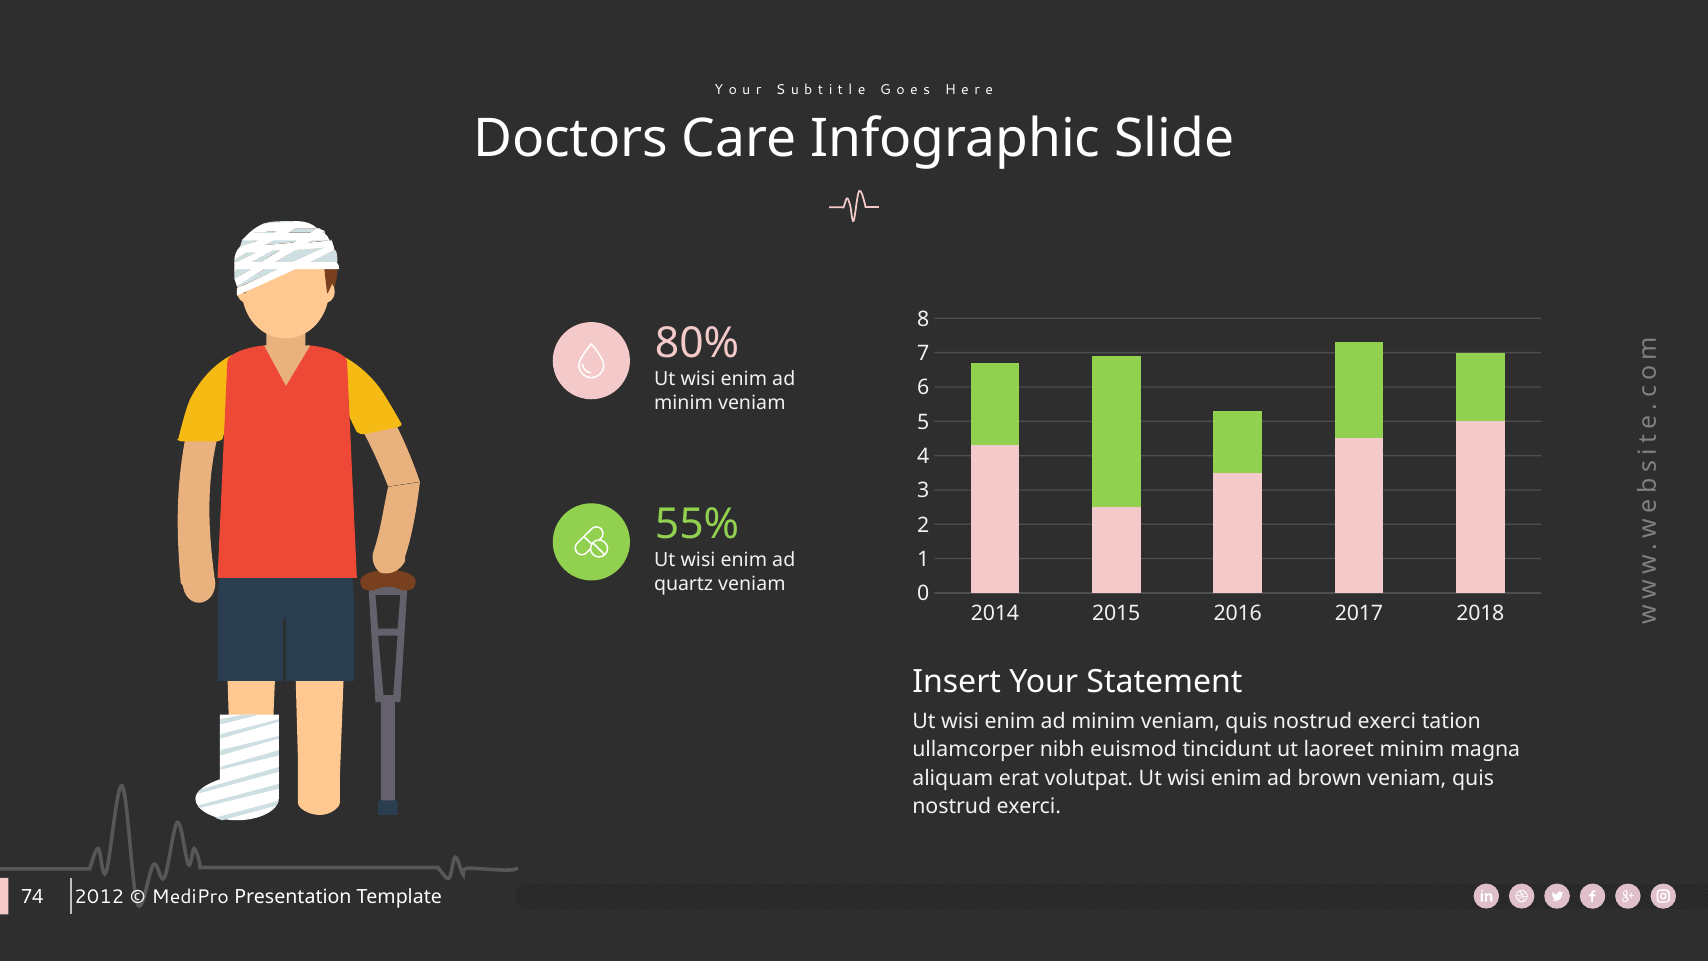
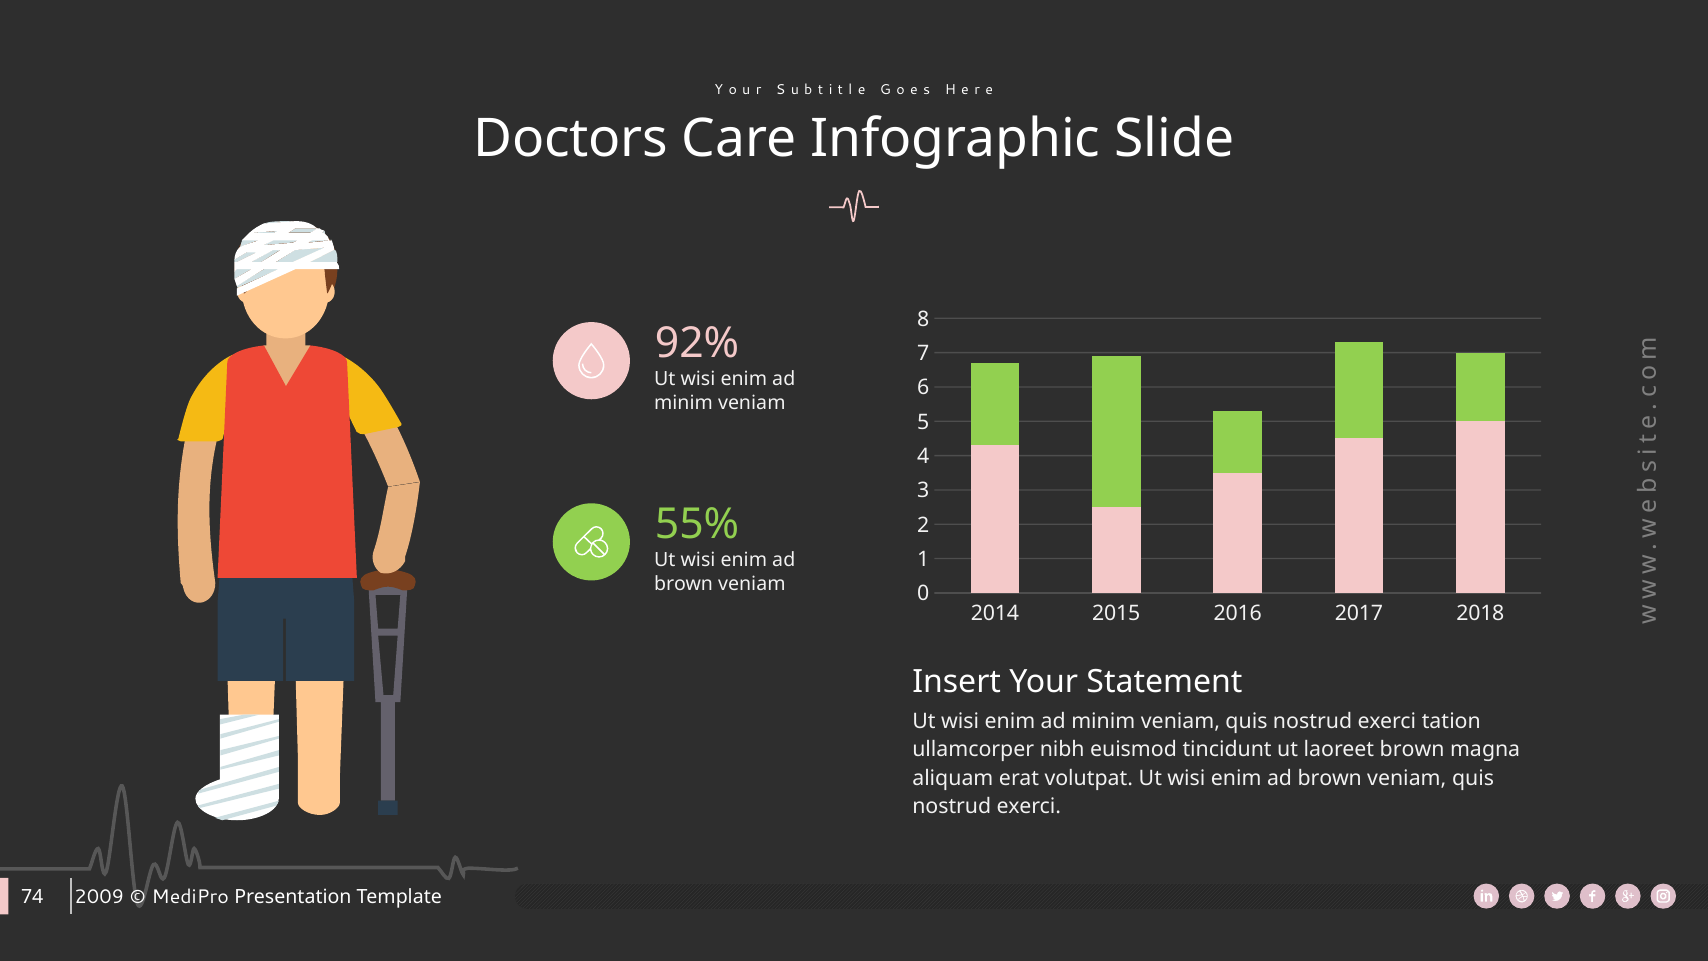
80%: 80% -> 92% (697, 343)
quartz: quartz -> brown (684, 584)
laoreet minim: minim -> brown (1412, 750)
2012: 2012 -> 2009 (99, 897)
